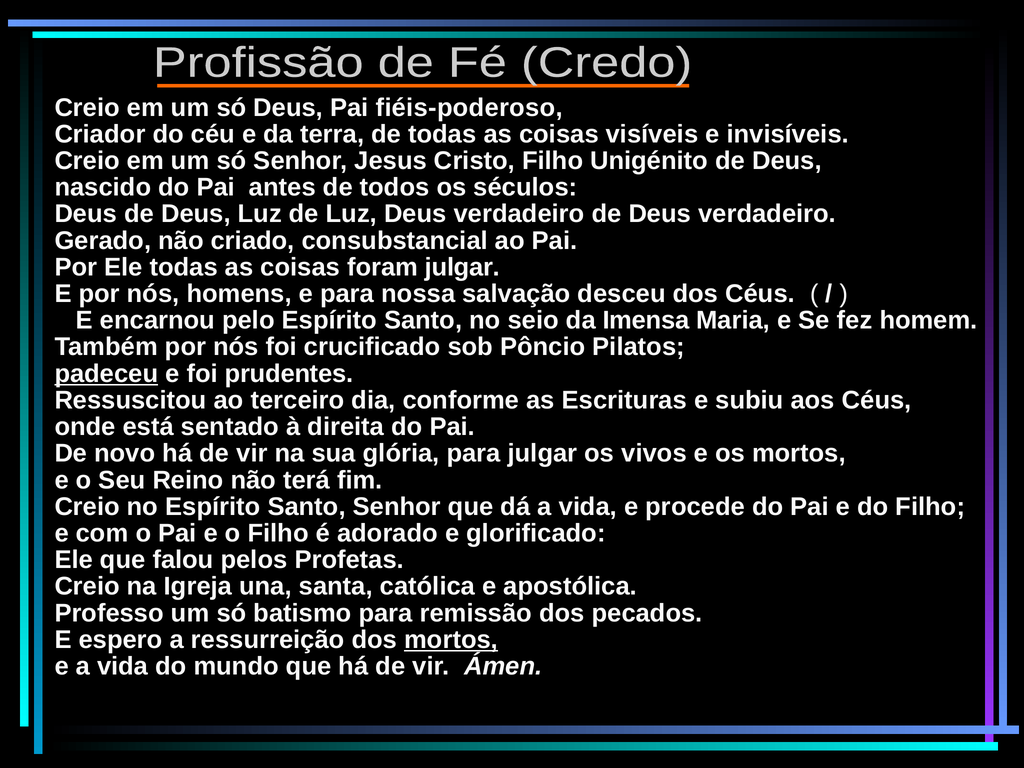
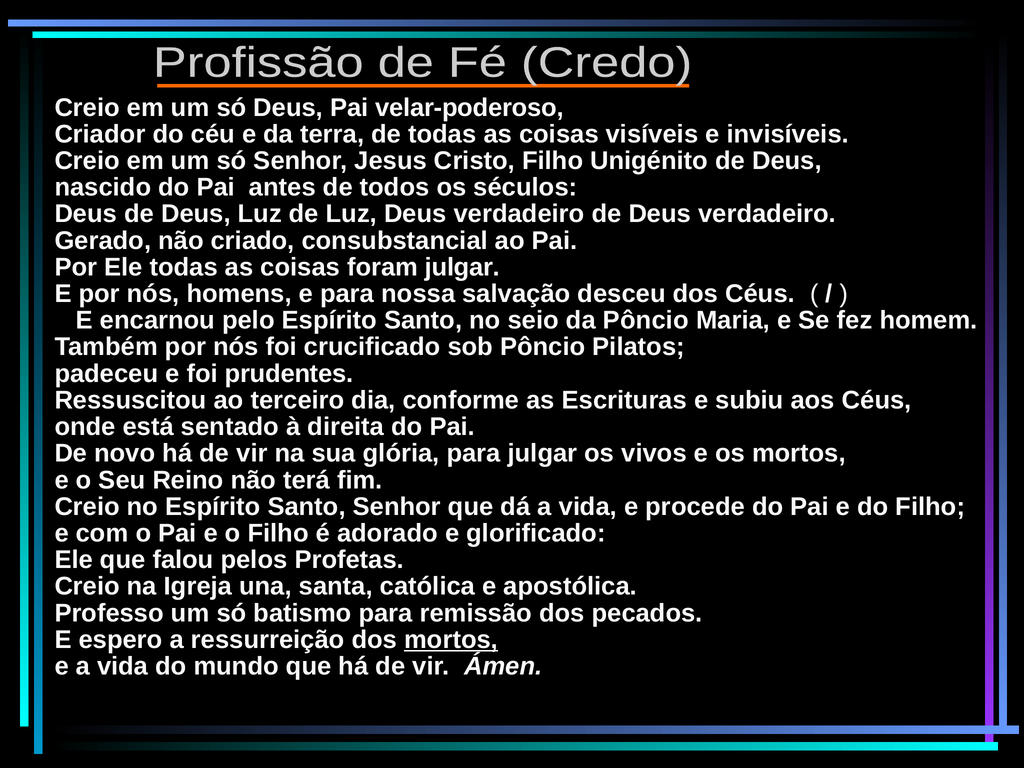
fiéis-poderoso: fiéis-poderoso -> velar-poderoso (469, 108)
da Imensa: Imensa -> Pôncio (646, 320)
padeceu underline: present -> none (106, 374)
